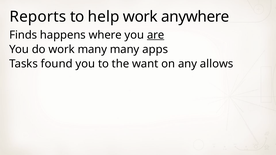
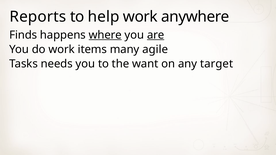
where underline: none -> present (105, 35)
work many: many -> items (92, 49)
apps: apps -> agile (155, 49)
found: found -> needs (57, 64)
allows: allows -> target (217, 64)
